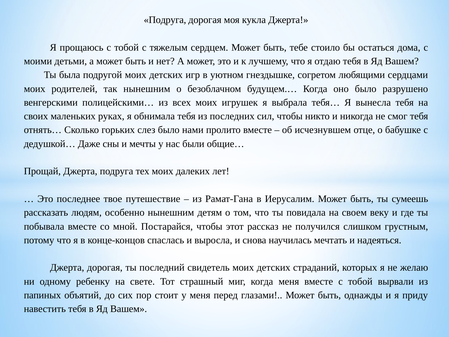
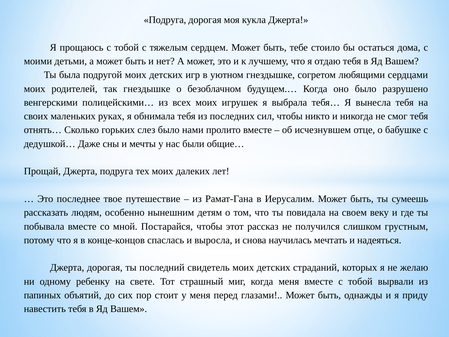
так нынешним: нынешним -> гнездышке (147, 89)
